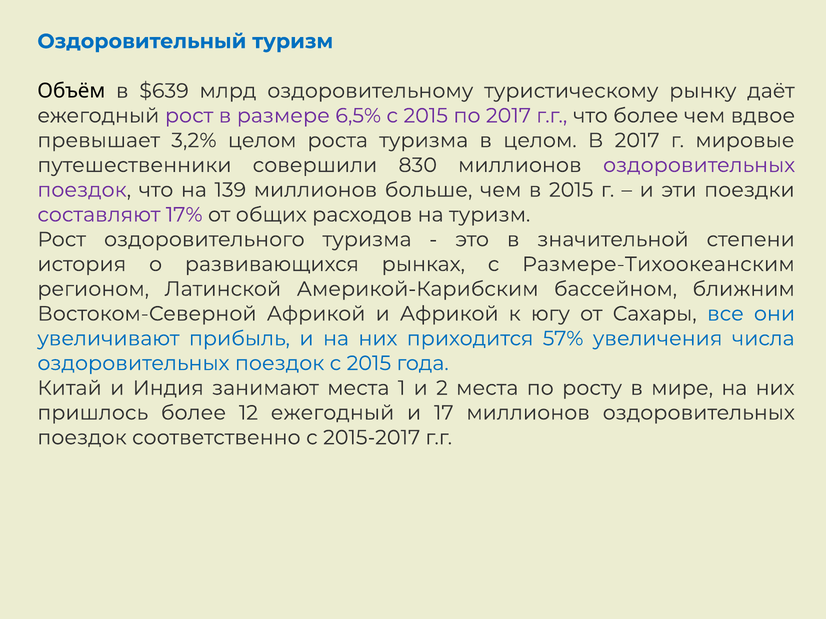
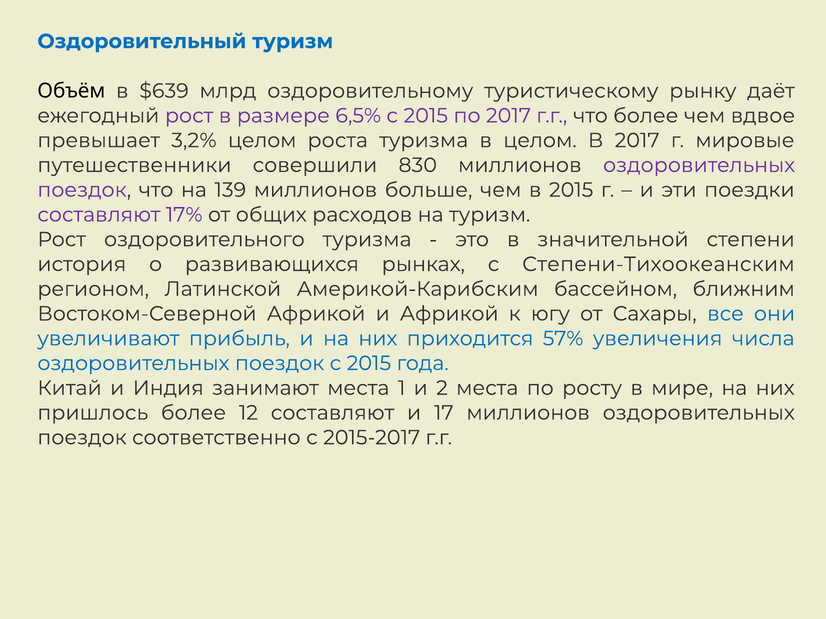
Размере-Тихоокеанским: Размере-Тихоокеанским -> Степени-Тихоокеанским (658, 264)
12 ежегодный: ежегодный -> составляют (333, 413)
